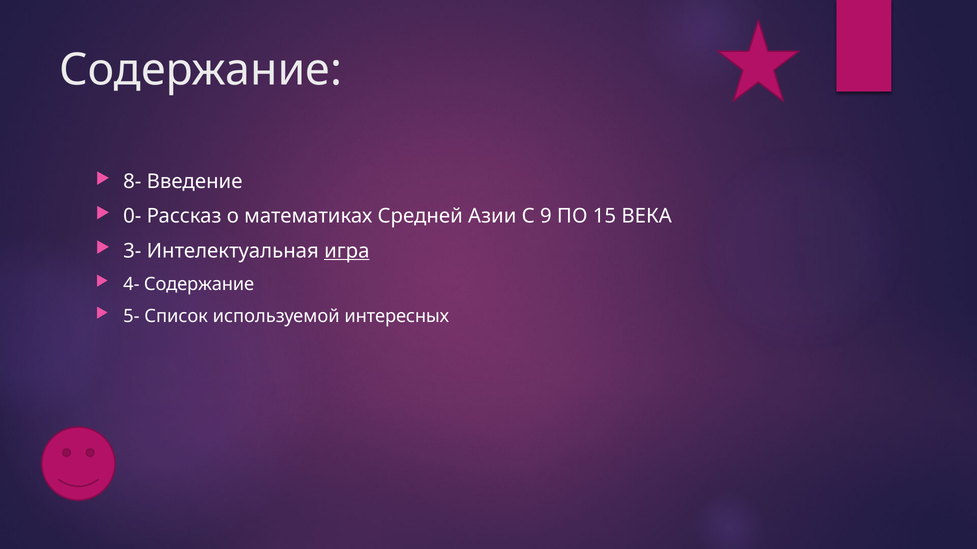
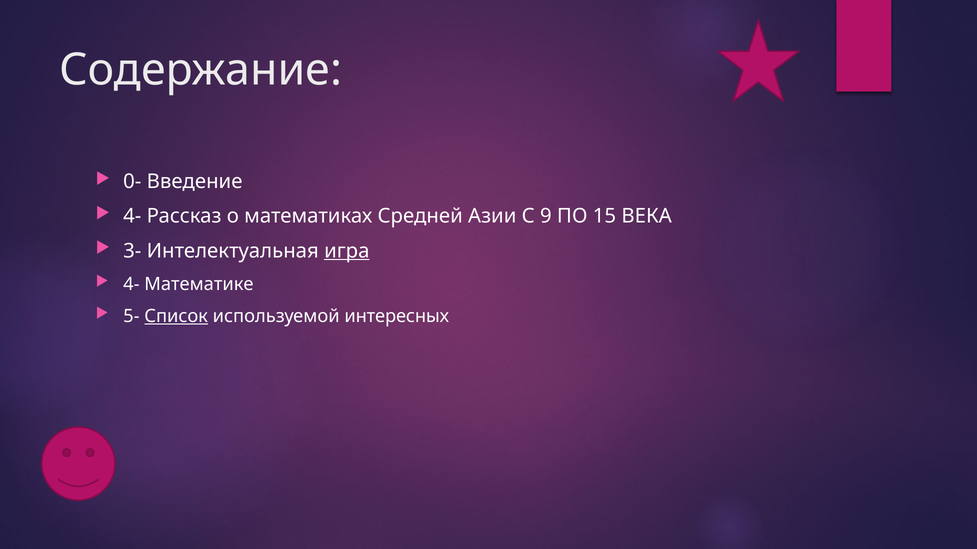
8-: 8- -> 0- (132, 182)
0-: 0- -> 4- (132, 216)
4- Содержание: Содержание -> Математике (199, 284)
Список underline: none -> present (176, 316)
